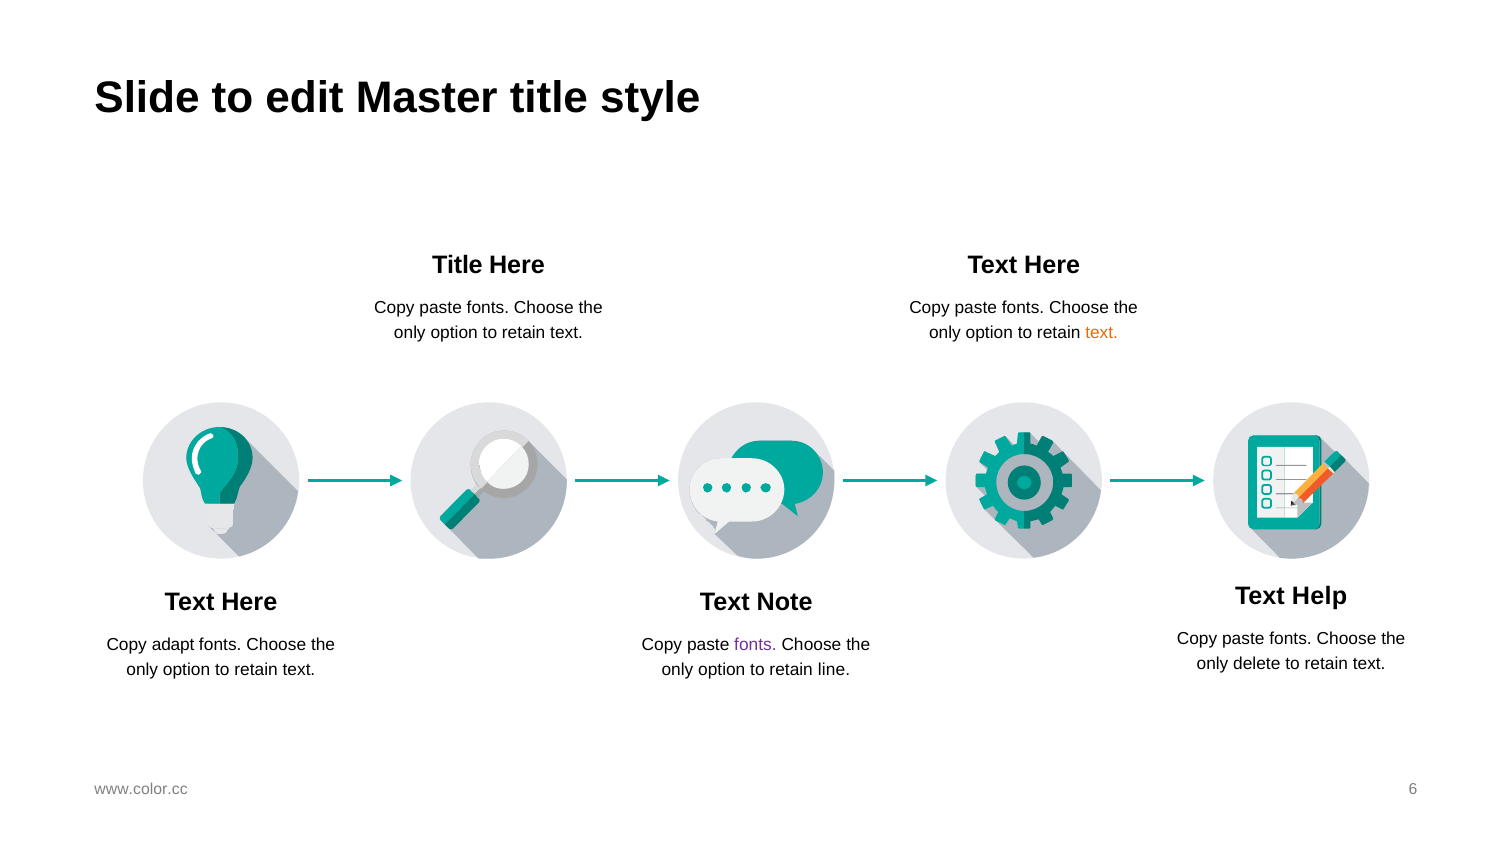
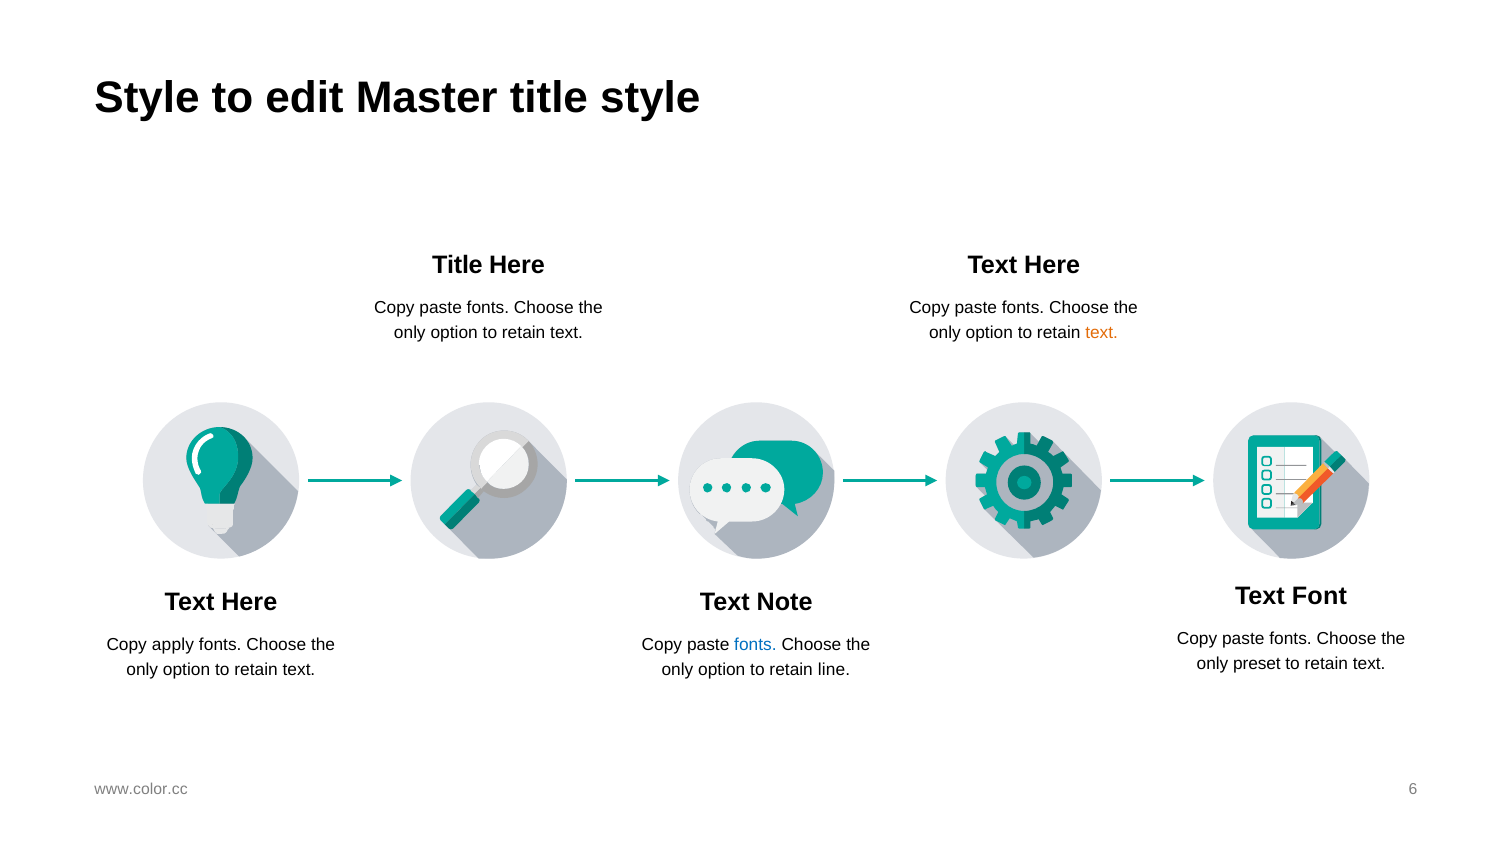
Slide: Slide -> Style (147, 98)
Help: Help -> Font (1319, 596)
adapt: adapt -> apply (173, 645)
fonts colour: purple -> blue (755, 645)
delete: delete -> preset (1257, 664)
